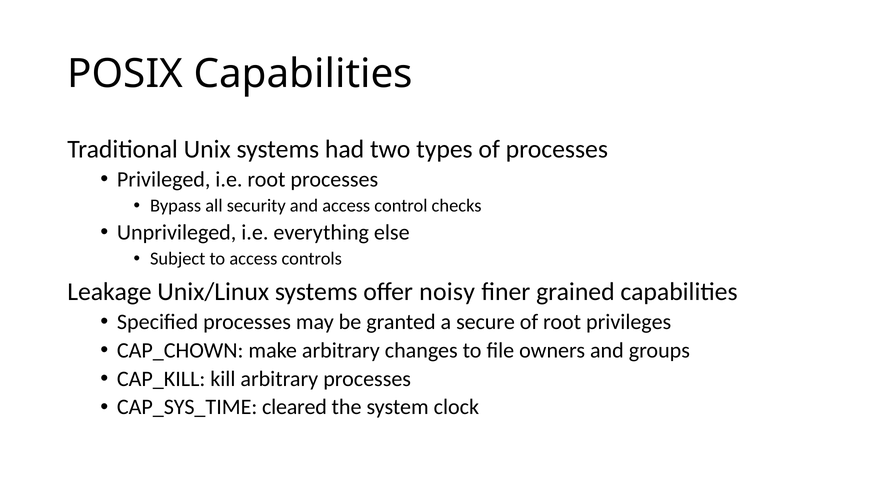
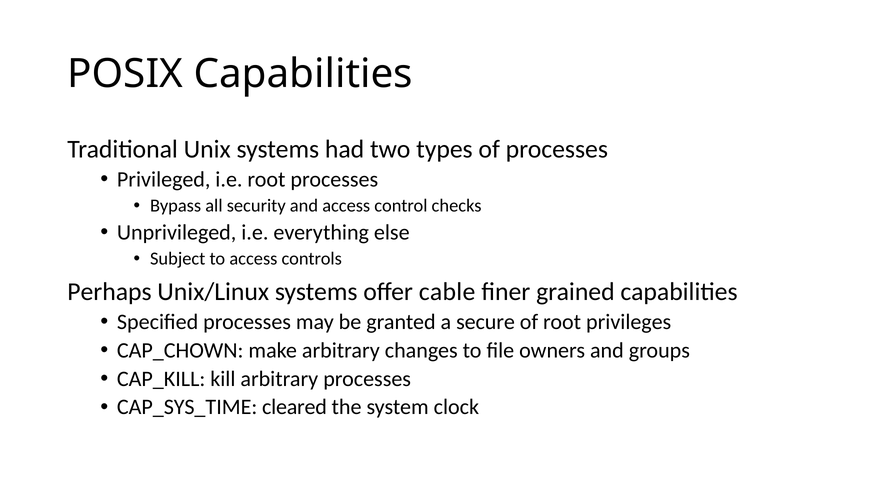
Leakage: Leakage -> Perhaps (109, 292)
noisy: noisy -> cable (447, 292)
